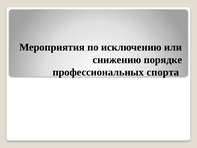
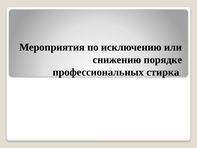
спорта: спорта -> стирка (163, 72)
